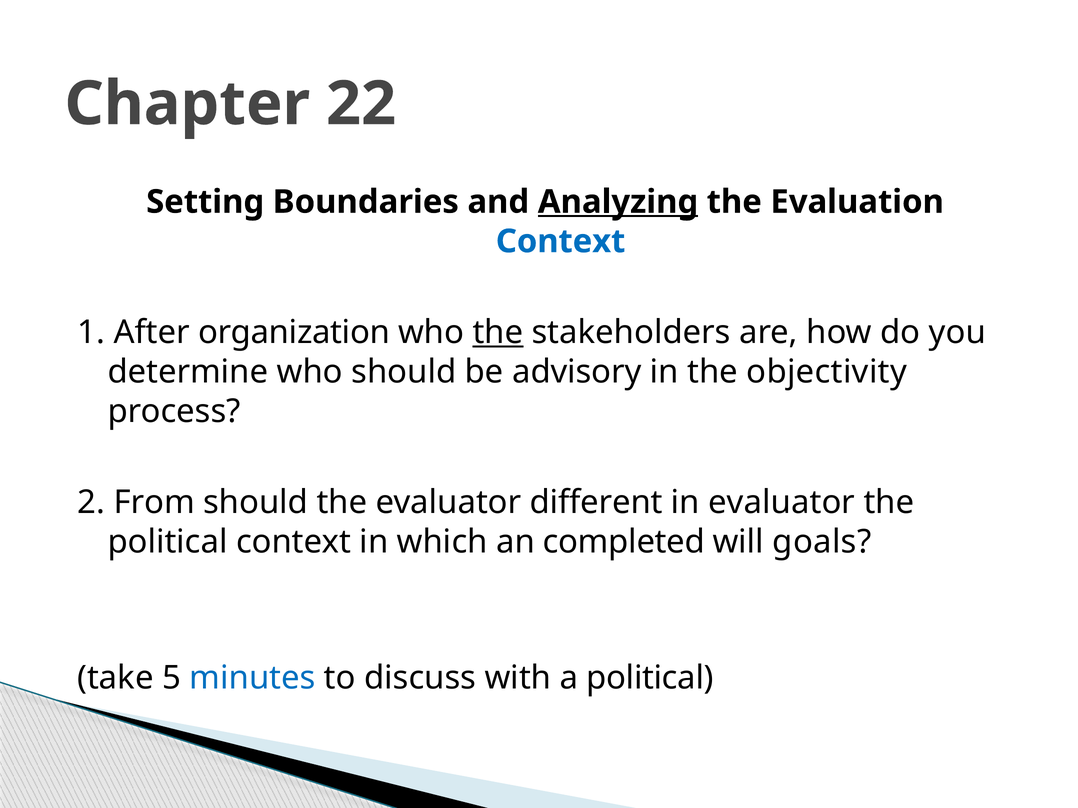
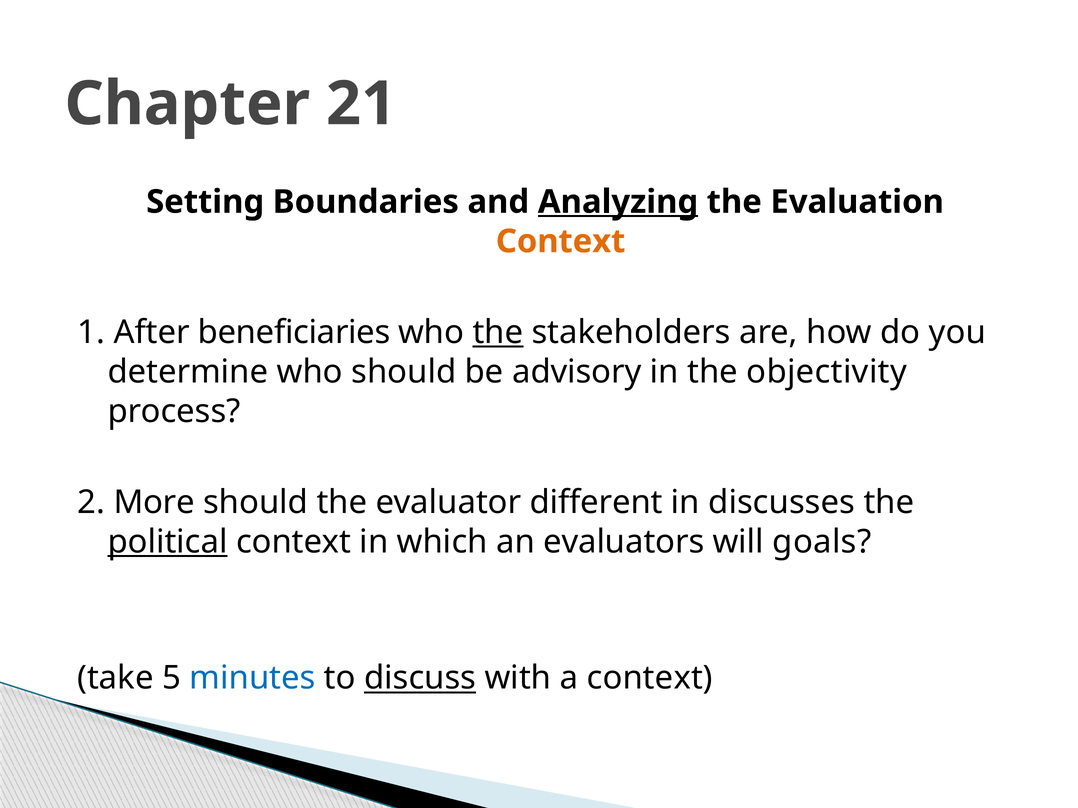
22: 22 -> 21 (361, 104)
Context colour: blue -> orange (561, 242)
organization: organization -> beneficiaries (294, 333)
From: From -> More (154, 503)
in evaluator: evaluator -> discusses (782, 503)
political underline: none -> present (168, 542)
completed: completed -> evaluators (624, 542)
discuss underline: none -> present (420, 679)
a political: political -> context (650, 679)
